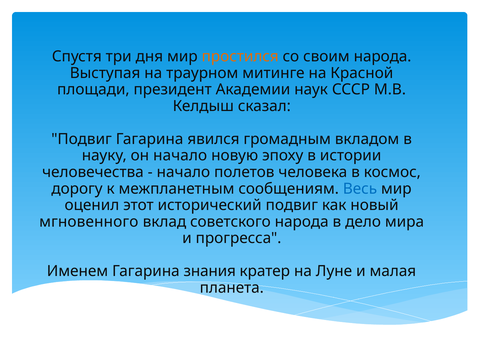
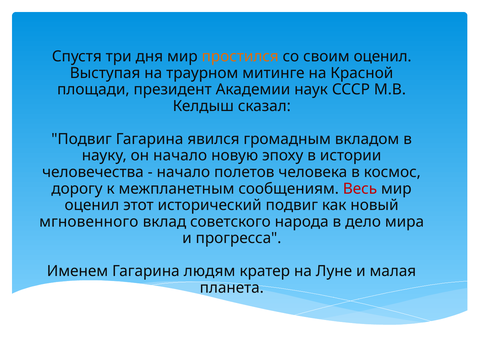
своим народа: народа -> оценил (383, 57)
Весь colour: blue -> red (360, 189)
знания: знания -> людям (210, 271)
